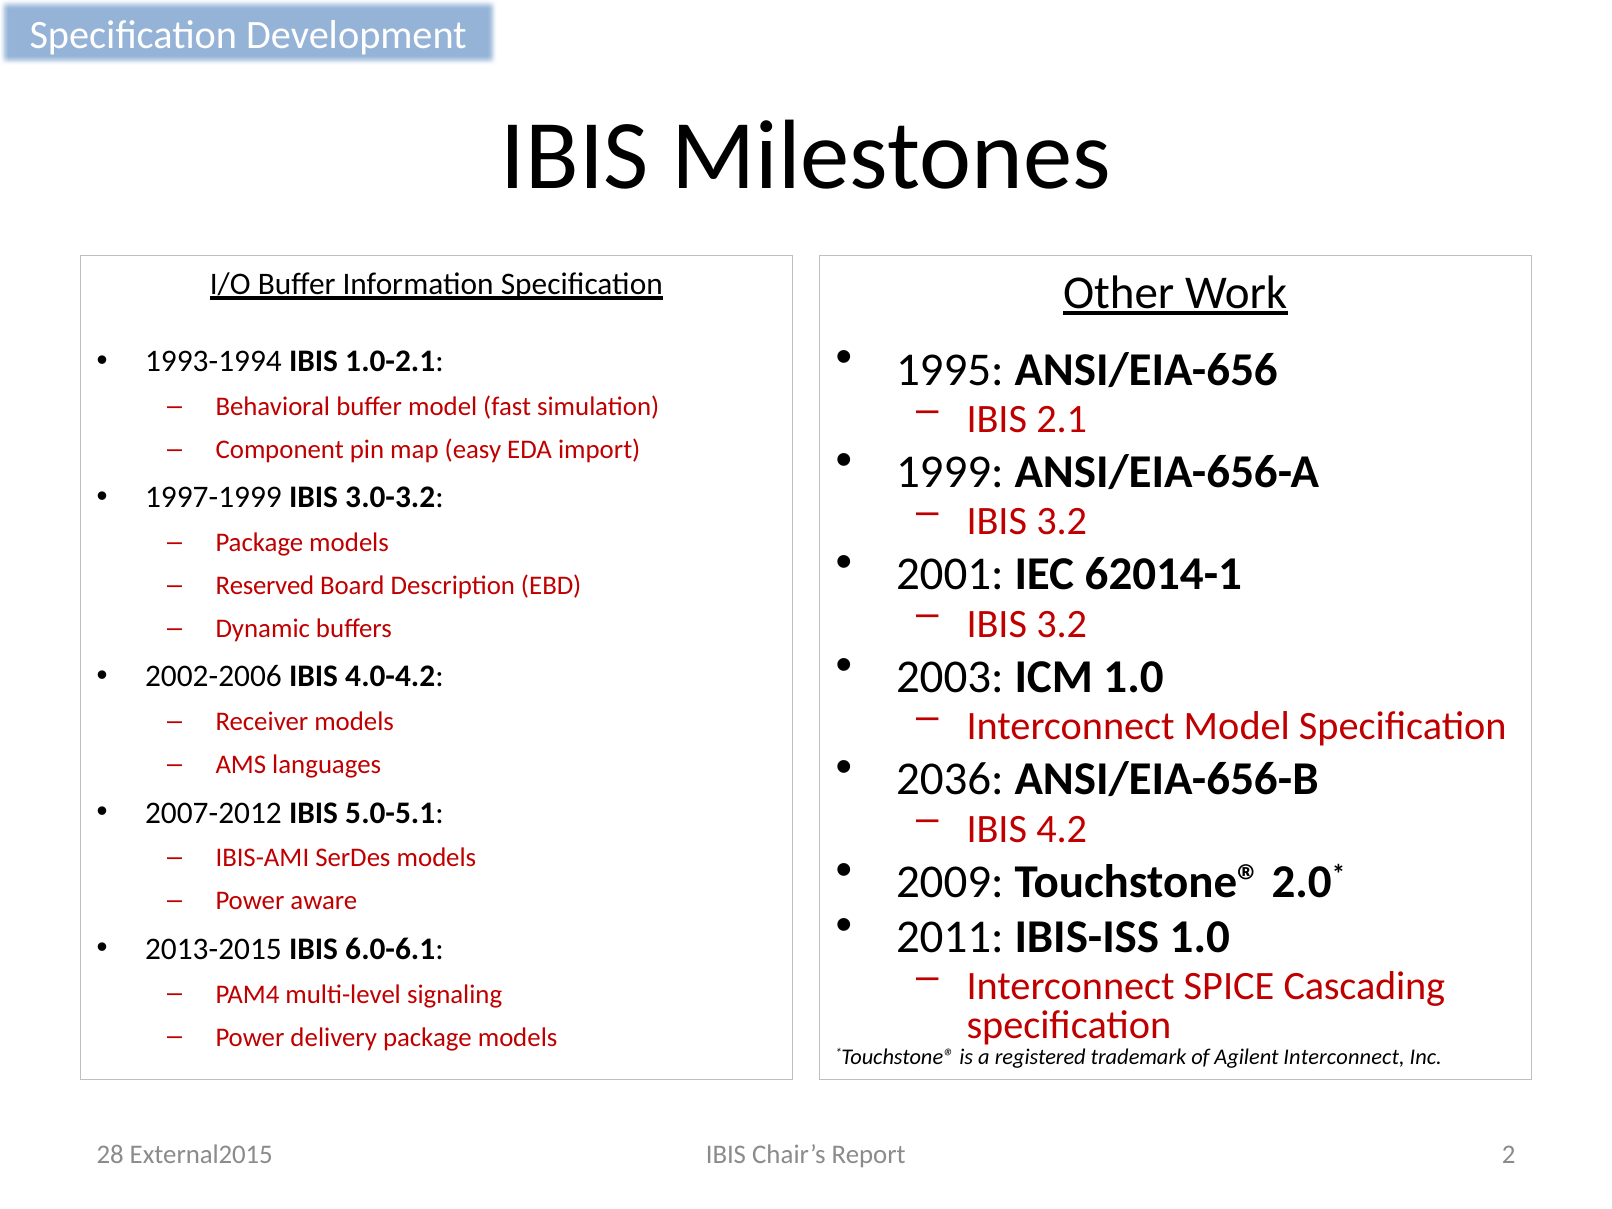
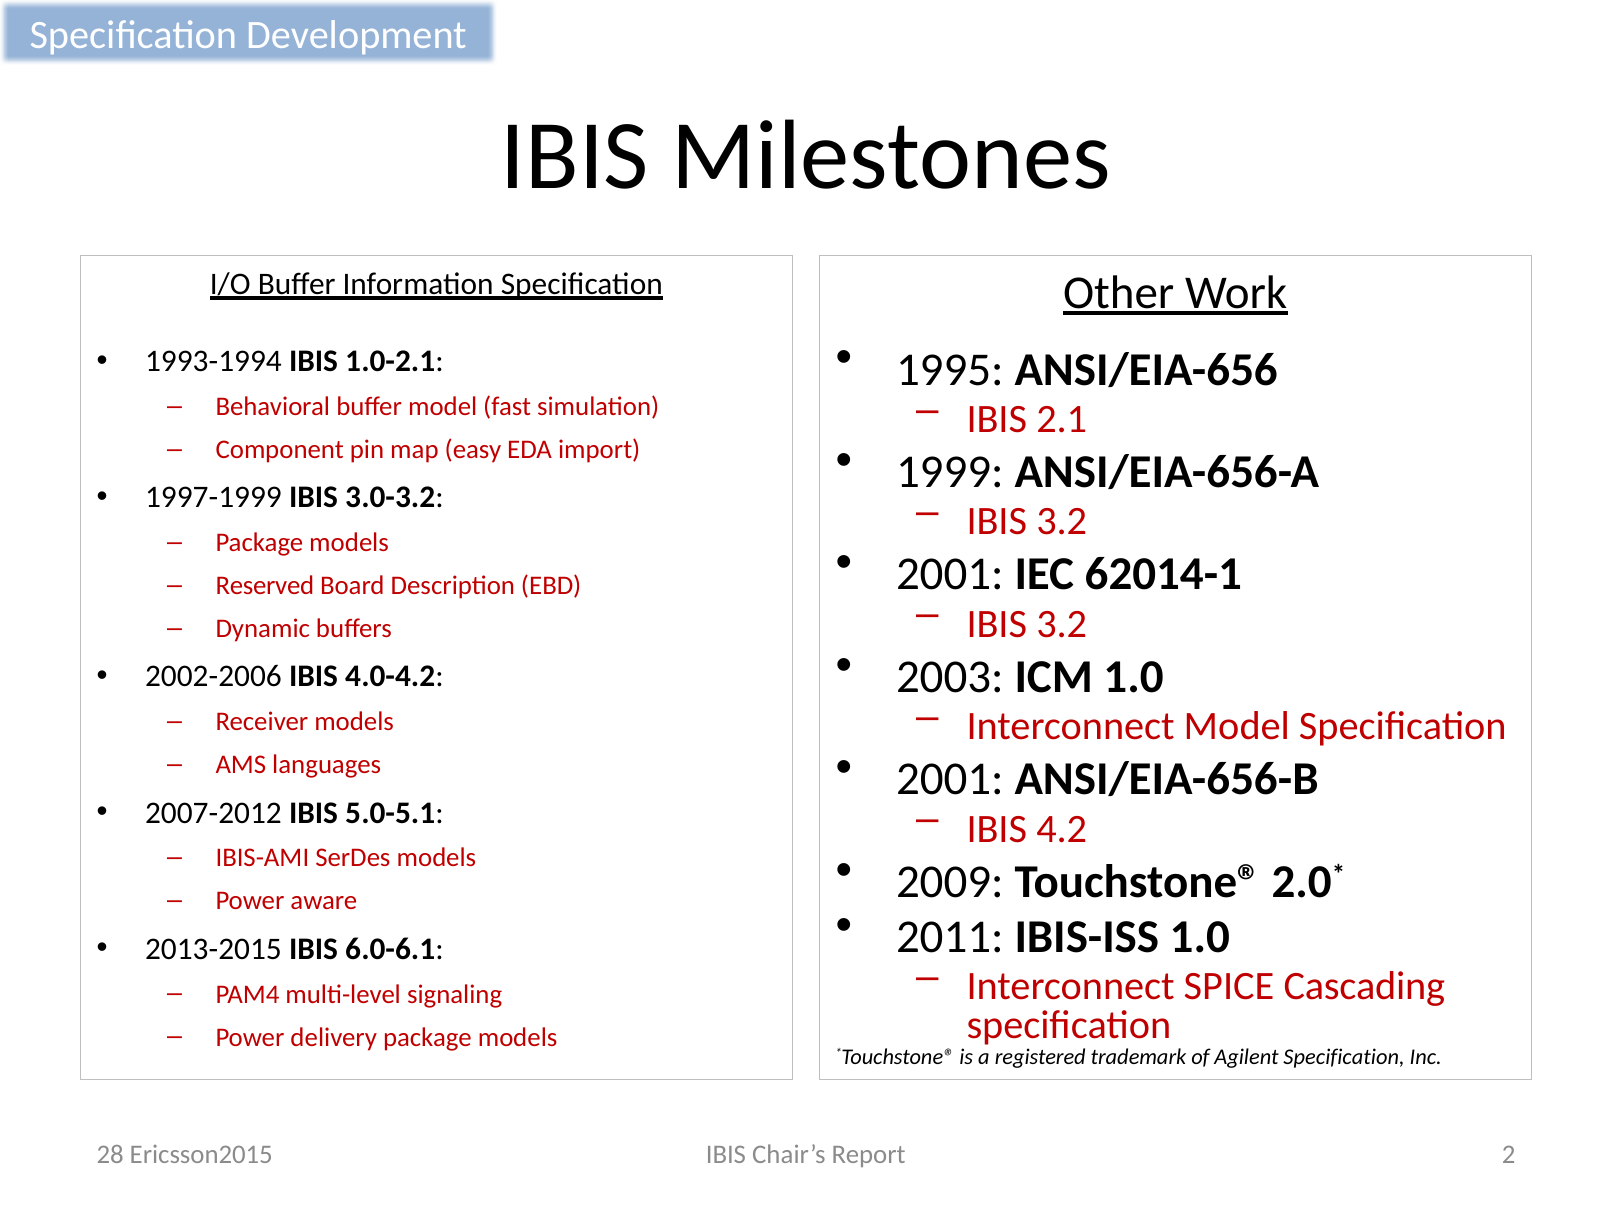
2036: 2036 -> 2001 (950, 779)
Agilent Interconnect: Interconnect -> Specification (1344, 1057)
External2015: External2015 -> Ericsson2015 (201, 1155)
